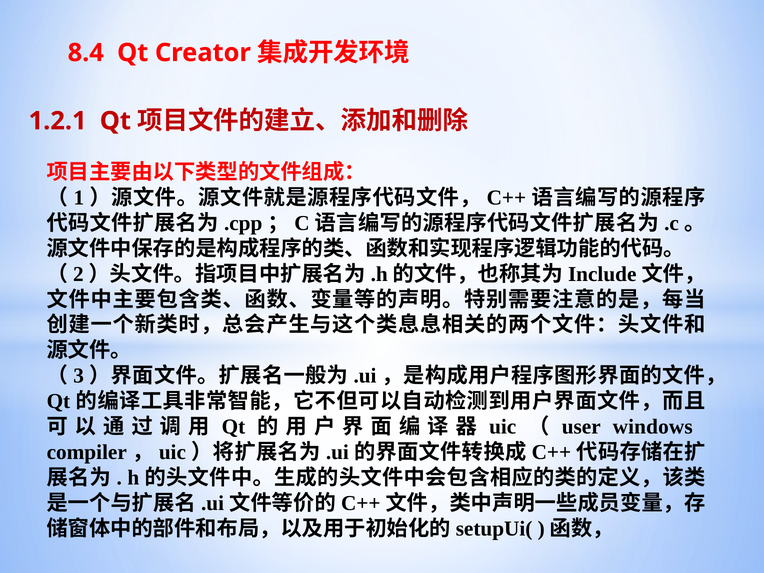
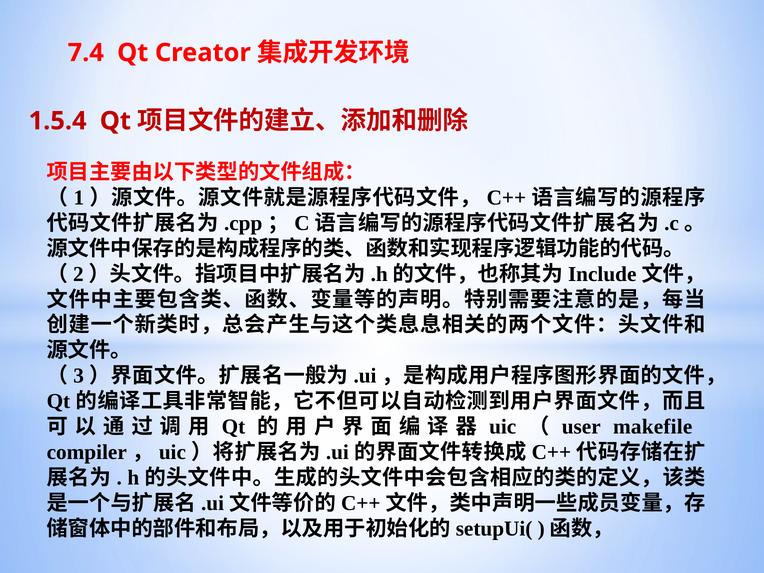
8.4: 8.4 -> 7.4 (86, 53)
1.2.1: 1.2.1 -> 1.5.4 (58, 121)
windows: windows -> makefile (653, 427)
